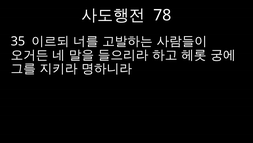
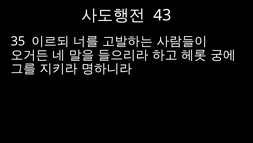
78: 78 -> 43 (162, 15)
